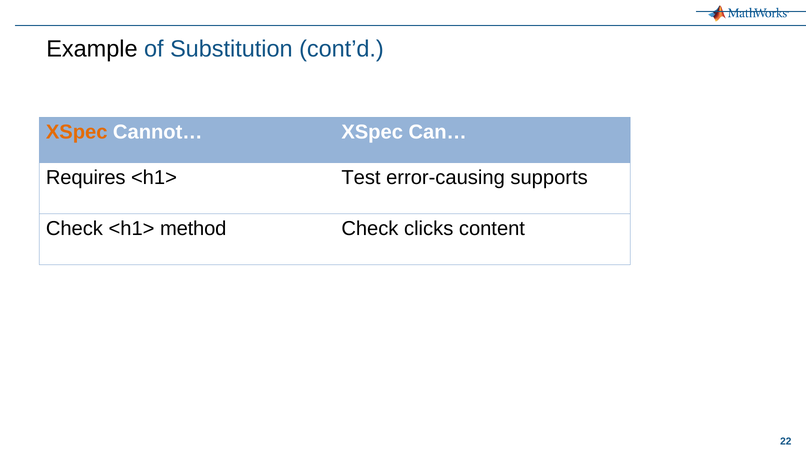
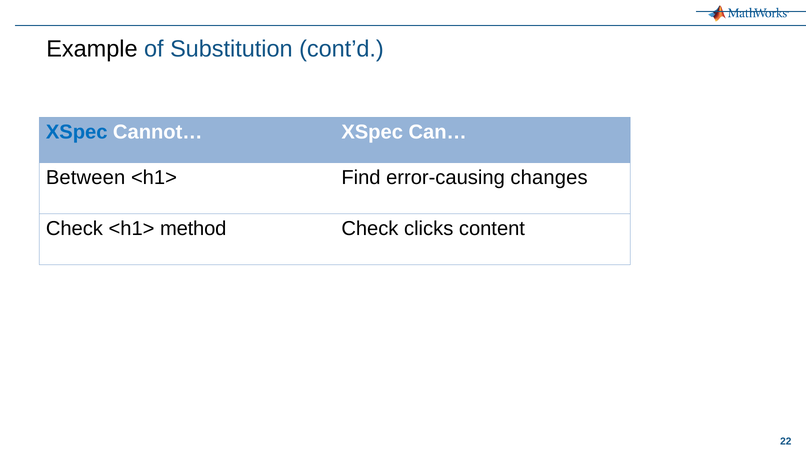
XSpec colour: orange -> blue (77, 132)
Requires: Requires -> Between (86, 178)
Test: Test -> Find (361, 178)
supports: supports -> changes (549, 178)
